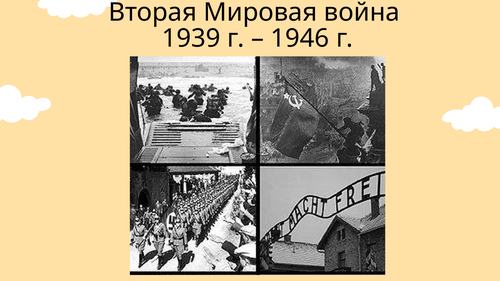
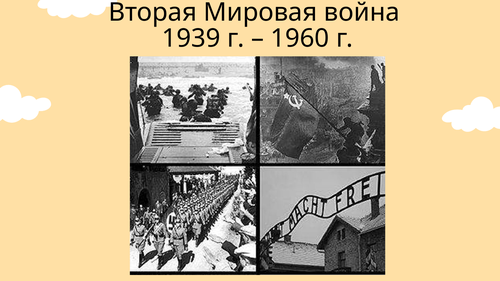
1946: 1946 -> 1960 (300, 39)
